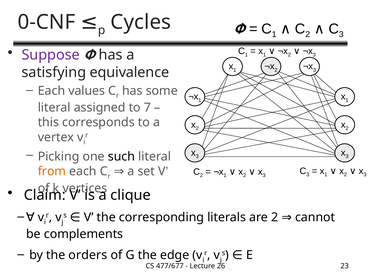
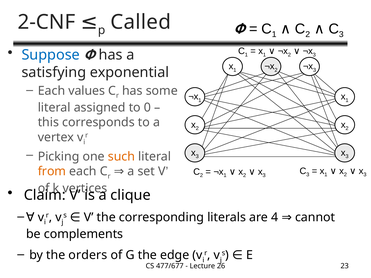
0-CNF: 0-CNF -> 2-CNF (46, 22)
Cycles: Cycles -> Called (141, 22)
Suppose colour: purple -> blue (51, 55)
equivalence: equivalence -> exponential (129, 72)
7: 7 -> 0 (147, 108)
such colour: black -> orange (122, 157)
are 2: 2 -> 4 (275, 217)
